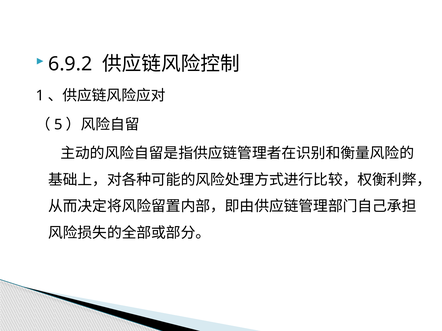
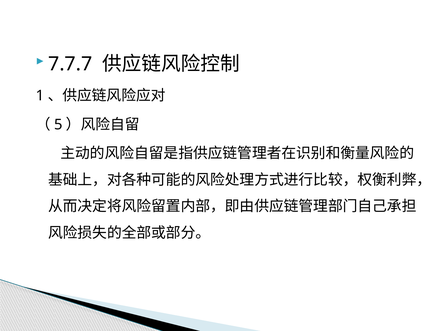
6.9.2: 6.9.2 -> 7.7.7 (70, 64)
